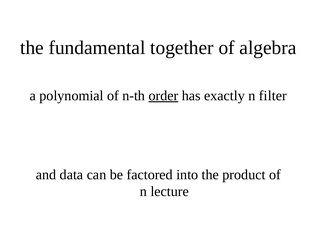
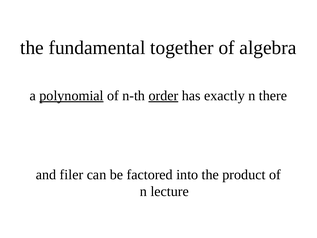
polynomial underline: none -> present (71, 96)
filter: filter -> there (273, 96)
data: data -> filer (71, 174)
